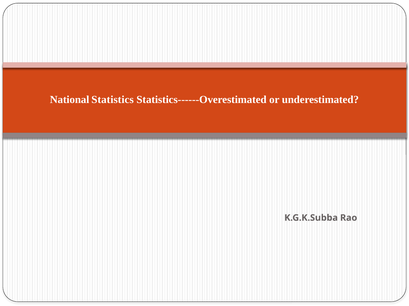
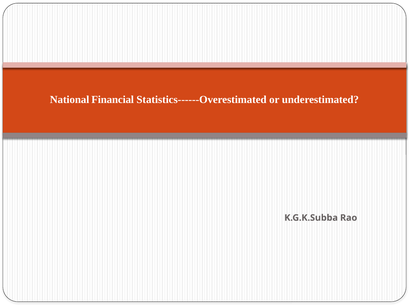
Statistics: Statistics -> Financial (113, 100)
